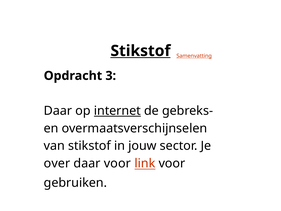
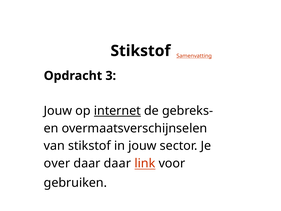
Stikstof underline: present -> none (140, 51)
Daar: Daar -> Jouw (58, 111)
daar voor: voor -> daar (117, 163)
